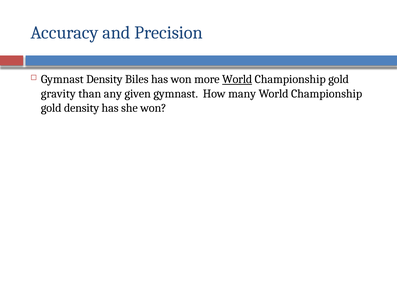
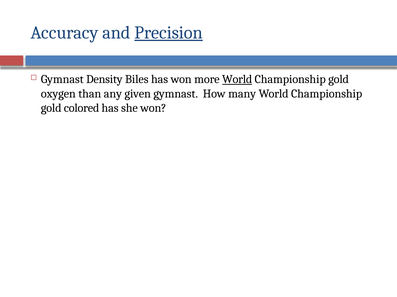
Precision underline: none -> present (169, 33)
gravity: gravity -> oxygen (58, 94)
gold density: density -> colored (82, 108)
